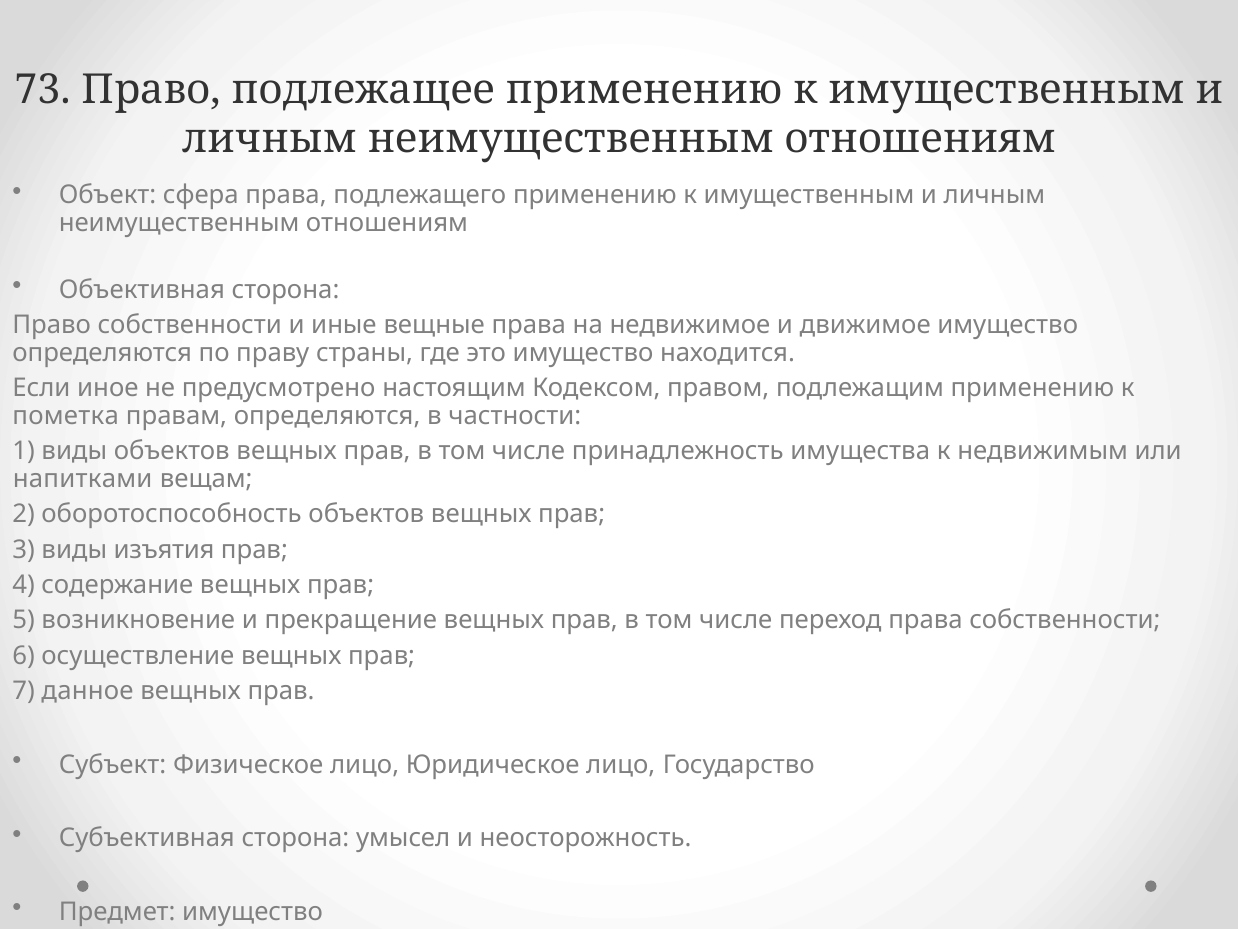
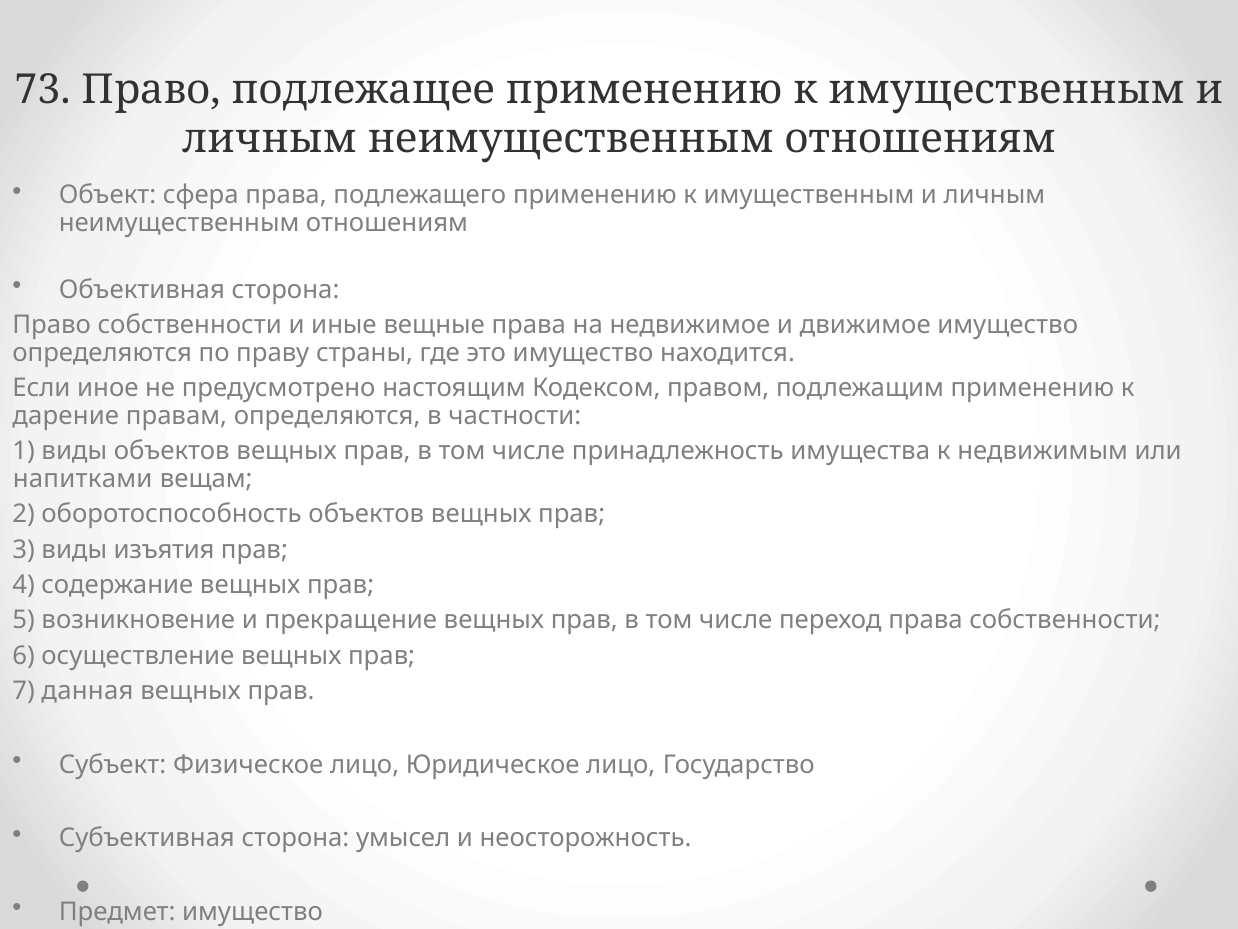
пометка: пометка -> дарение (66, 416)
данное: данное -> данная (87, 691)
